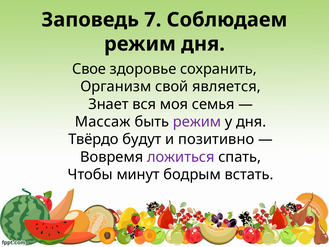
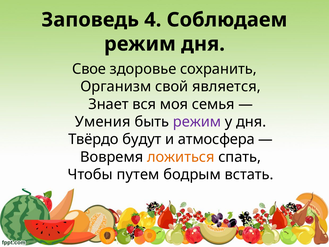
7: 7 -> 4 (153, 20)
Массаж: Массаж -> Умения (103, 122)
позитивно: позитивно -> атмосфера (216, 139)
ложиться colour: purple -> orange (181, 157)
минут: минут -> путем (138, 174)
